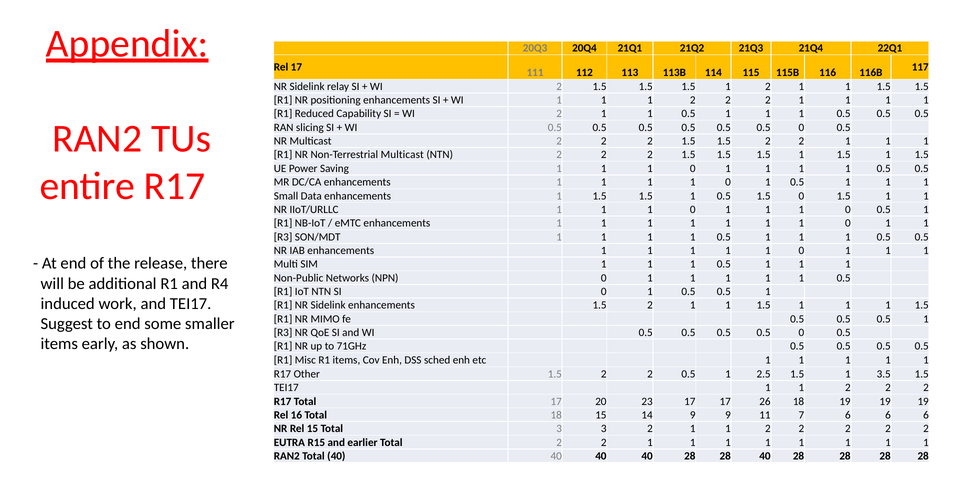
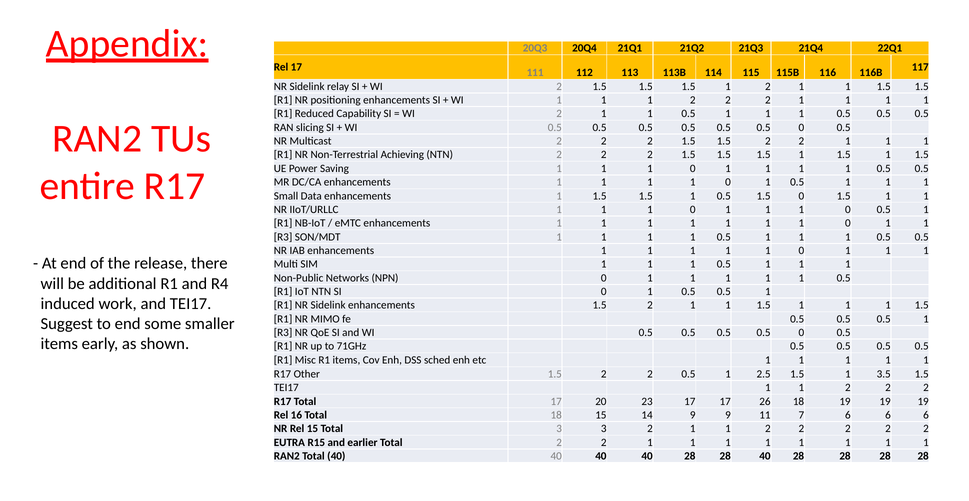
Non-Terrestrial Multicast: Multicast -> Achieving (402, 155)
